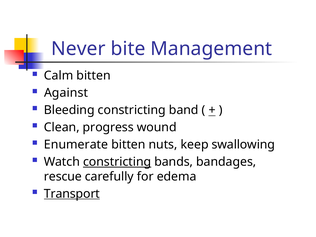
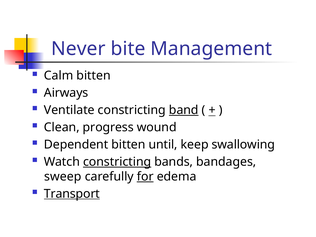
Against: Against -> Airways (66, 93)
Bleeding: Bleeding -> Ventilate (69, 110)
band underline: none -> present (184, 110)
Enumerate: Enumerate -> Dependent (76, 145)
nuts: nuts -> until (163, 145)
rescue: rescue -> sweep (63, 176)
for underline: none -> present (145, 176)
